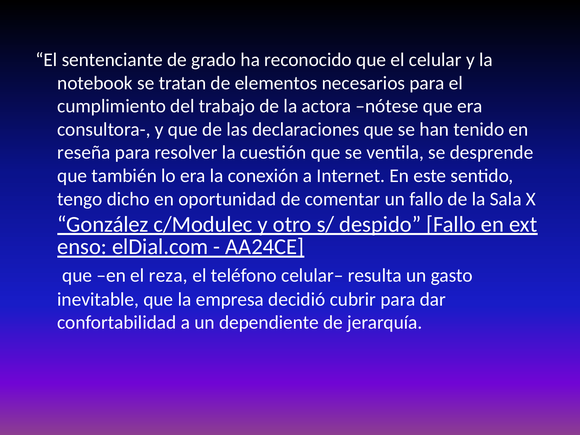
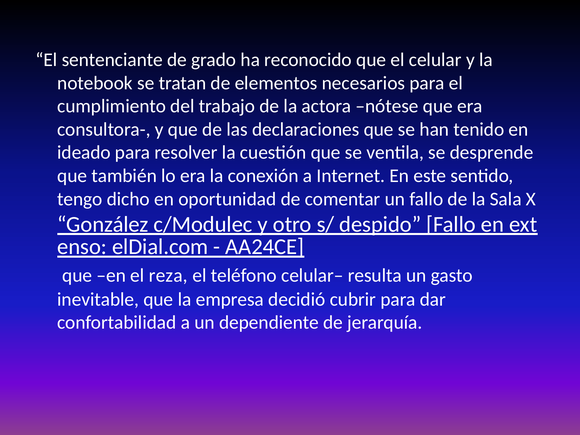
reseña: reseña -> ideado (84, 153)
